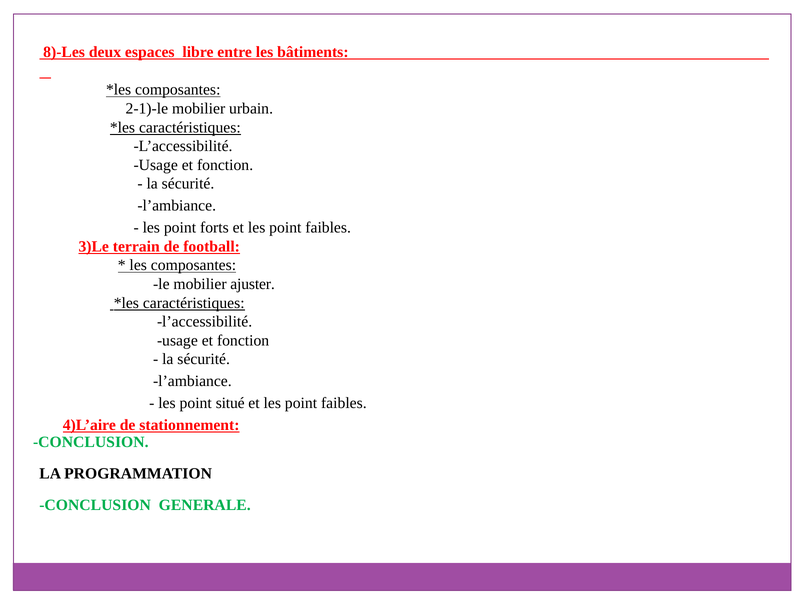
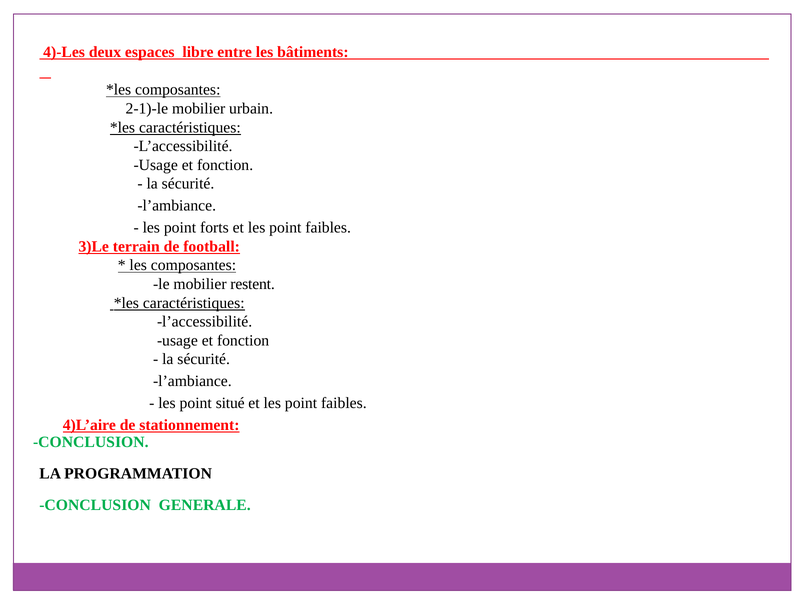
8)-Les: 8)-Les -> 4)-Les (64, 52)
ajuster: ajuster -> restent (253, 284)
